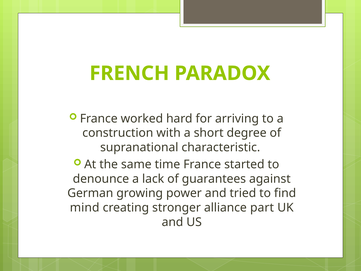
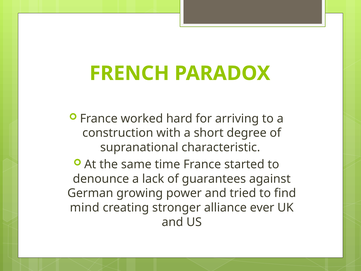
part: part -> ever (262, 207)
